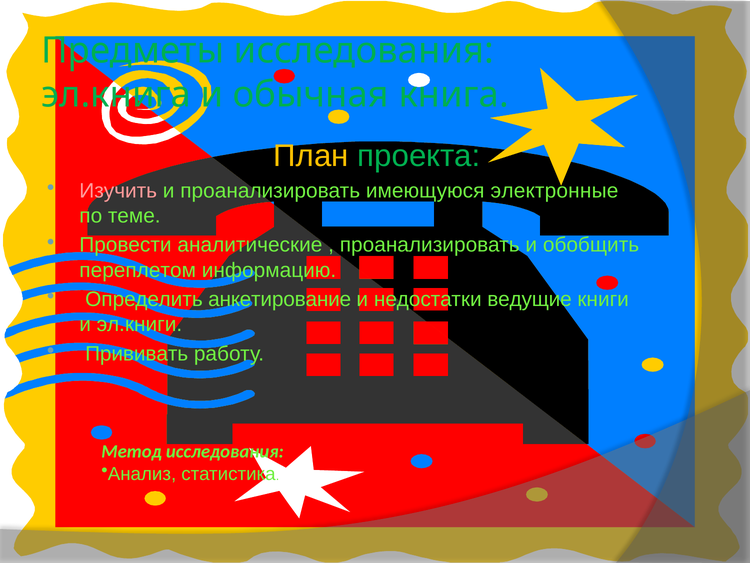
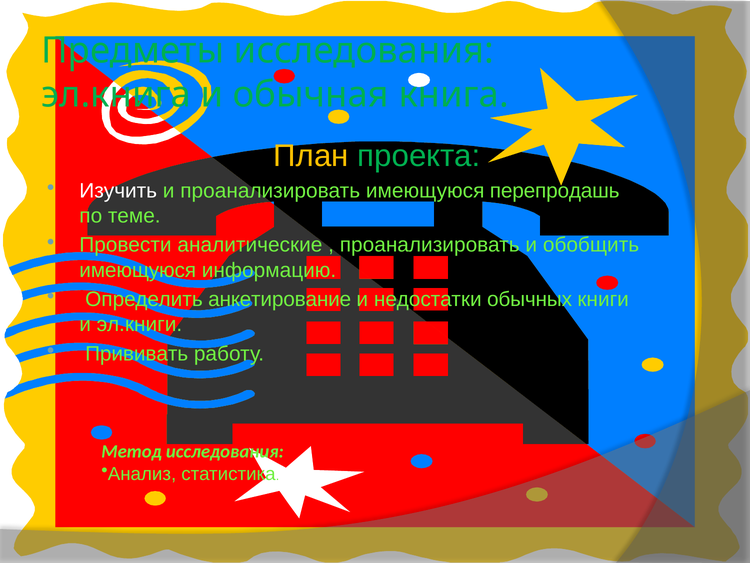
Изучить colour: pink -> white (118, 191)
электронные: электронные -> перепродашь (555, 191)
переплетом: переплетом -> имеющуюся (138, 270)
ведущие: ведущие -> обычных (530, 299)
